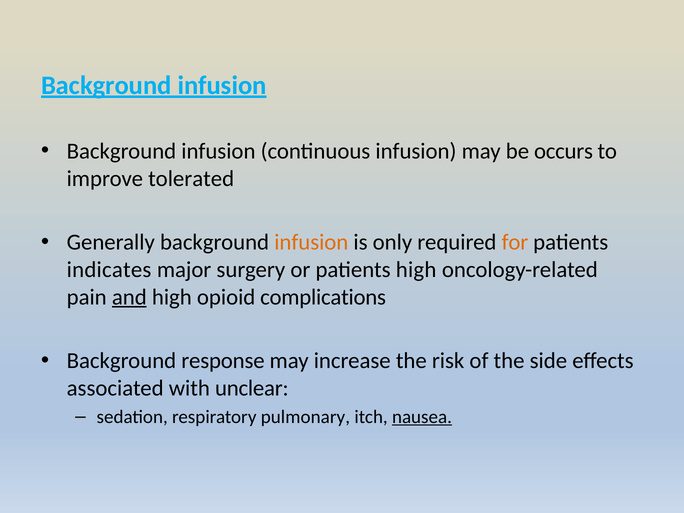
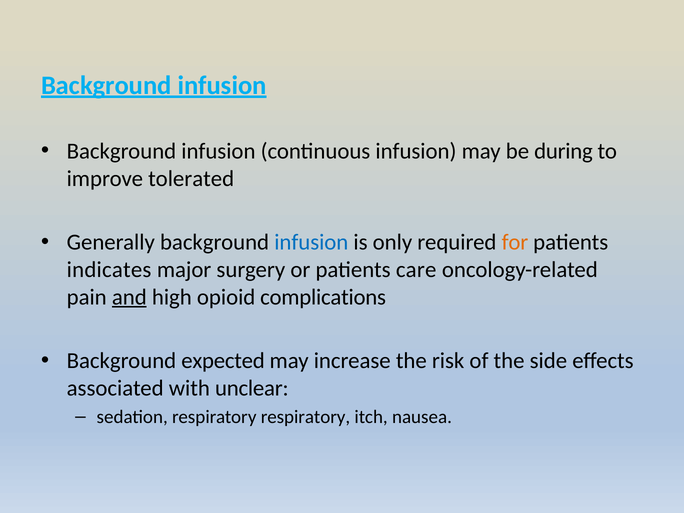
occurs: occurs -> during (563, 151)
infusion colour: orange -> blue (311, 242)
patients high: high -> care (416, 270)
response: response -> expected (223, 361)
respiratory pulmonary: pulmonary -> respiratory (305, 417)
nausea underline: present -> none (422, 417)
